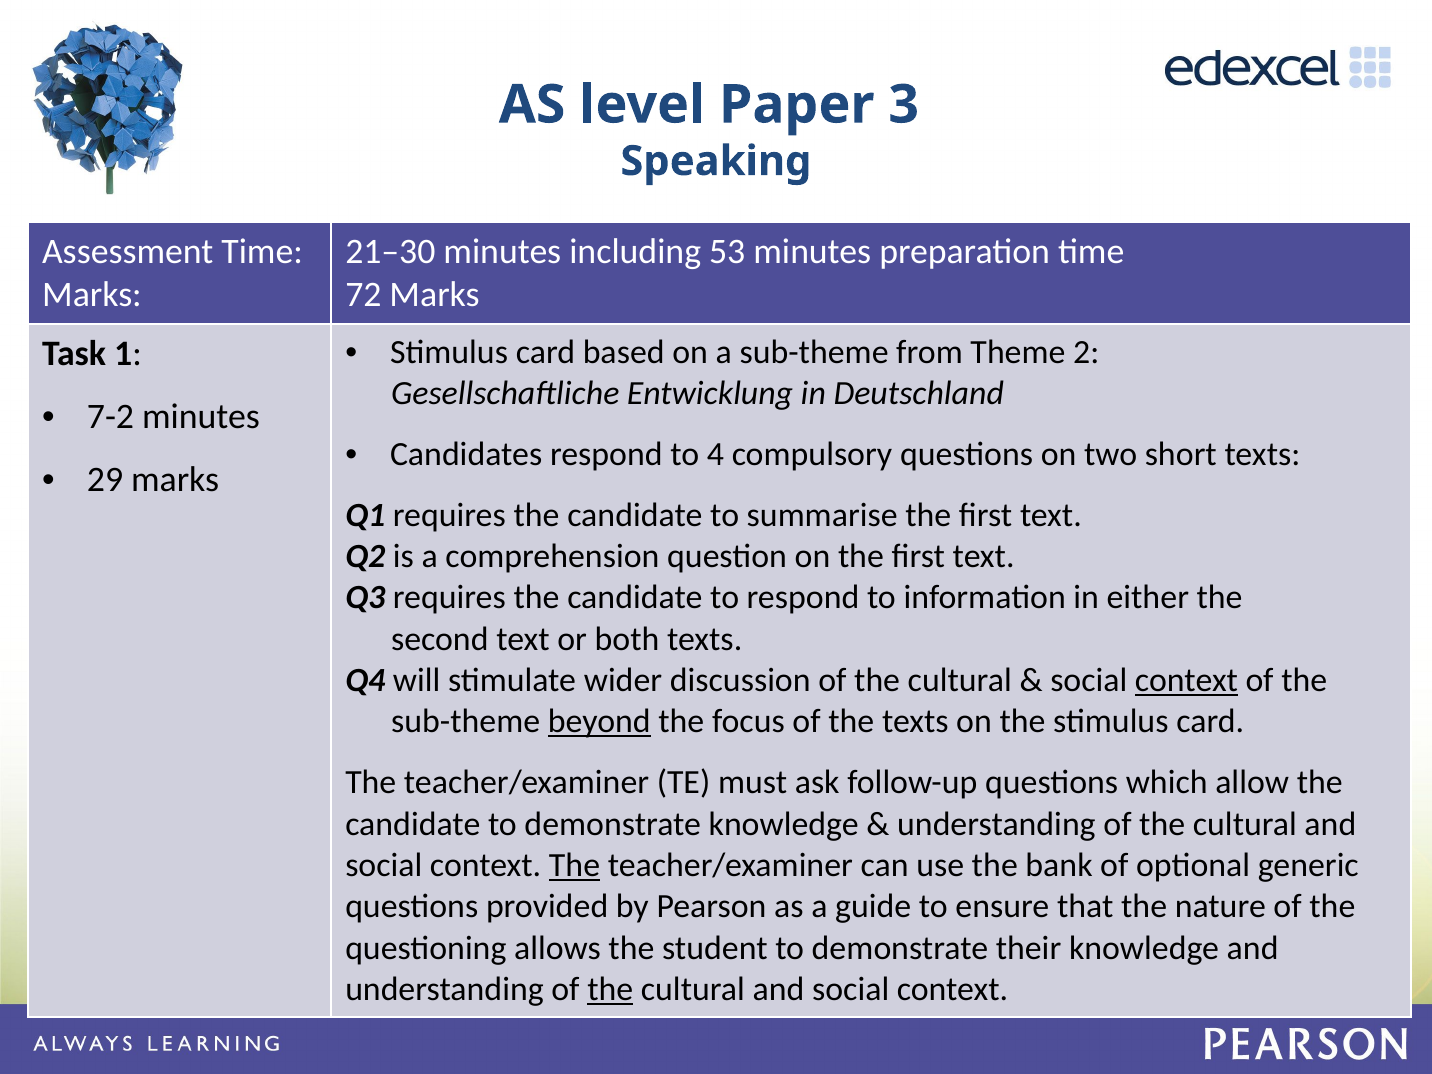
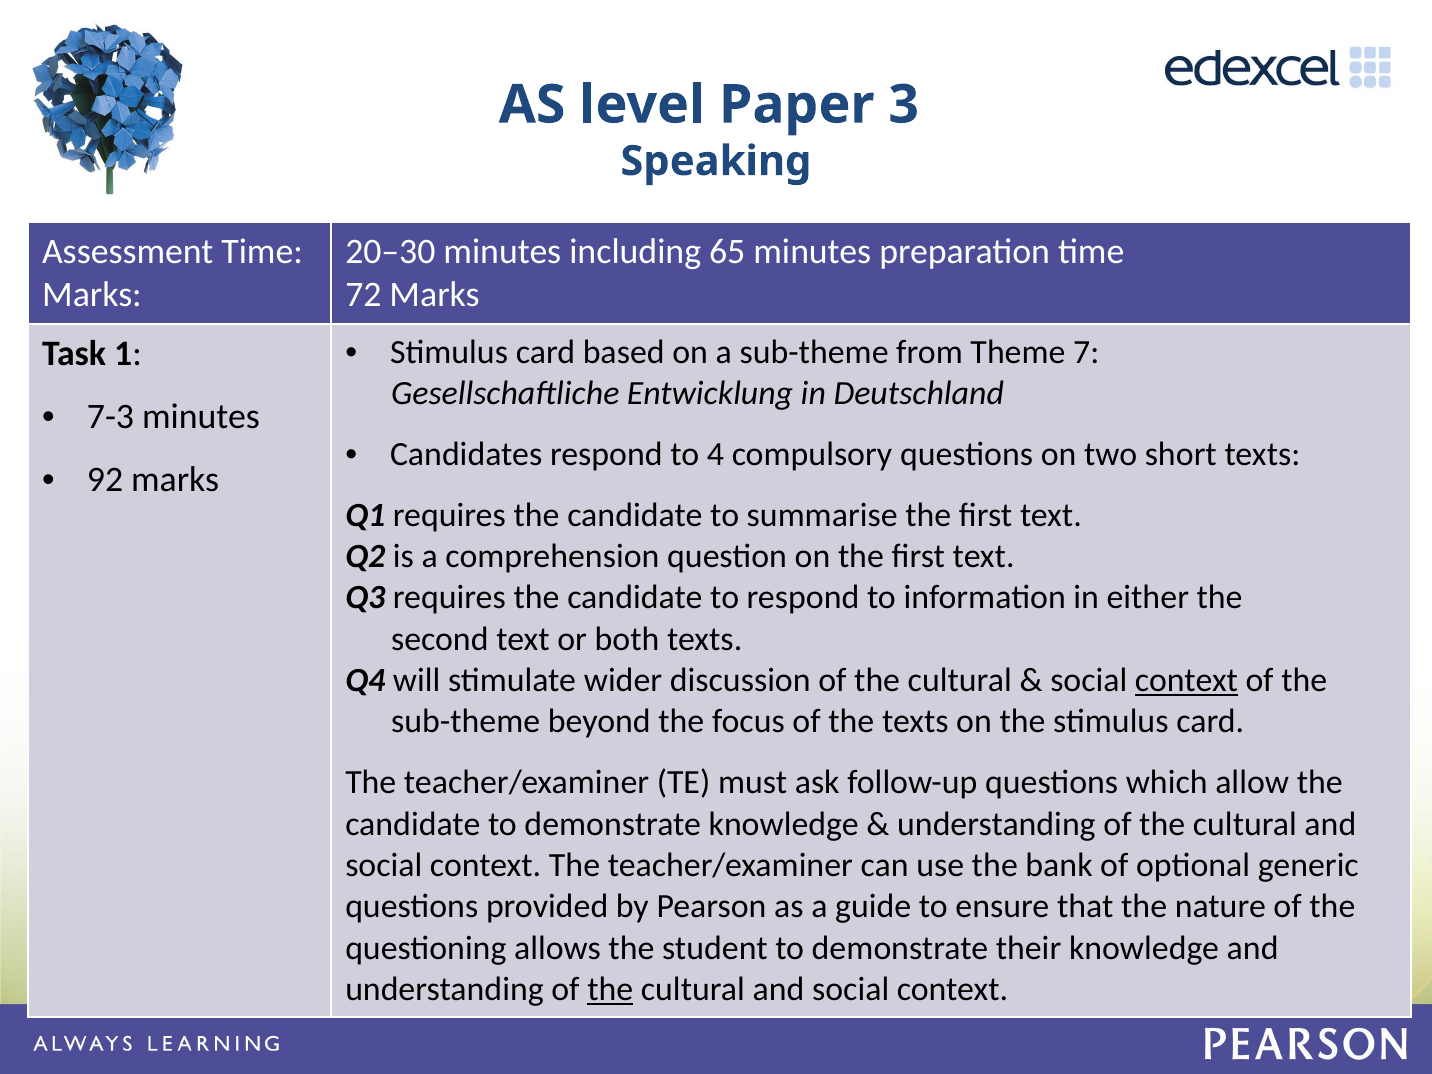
21–30: 21–30 -> 20–30 (390, 251)
53: 53 -> 65 (727, 251)
2: 2 -> 7 (1086, 352)
7-2: 7-2 -> 7-3 (111, 416)
29: 29 -> 92 (105, 480)
beyond underline: present -> none (599, 722)
The underline: present -> none (574, 865)
